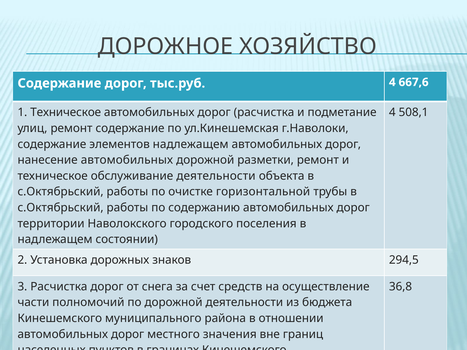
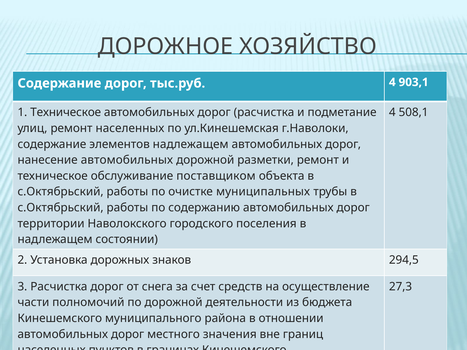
667,6: 667,6 -> 903,1 (414, 82)
ремонт содержание: содержание -> населенных (130, 128)
обслуживание деятельности: деятельности -> поставщиком (216, 176)
горизонтальной: горизонтальной -> муниципальных (263, 192)
36,8: 36,8 -> 27,3 (401, 287)
